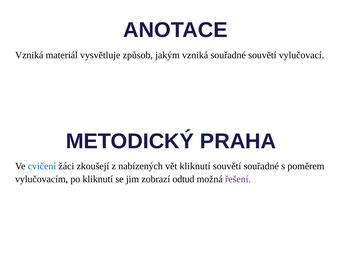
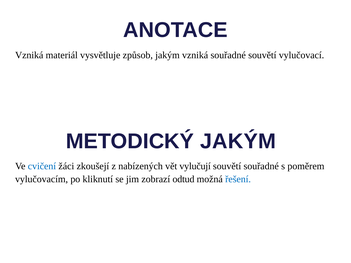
METODICKÝ PRAHA: PRAHA -> JAKÝM (238, 141)
vět kliknutí: kliknutí -> vylučují (195, 166)
řešení colour: purple -> blue (238, 179)
